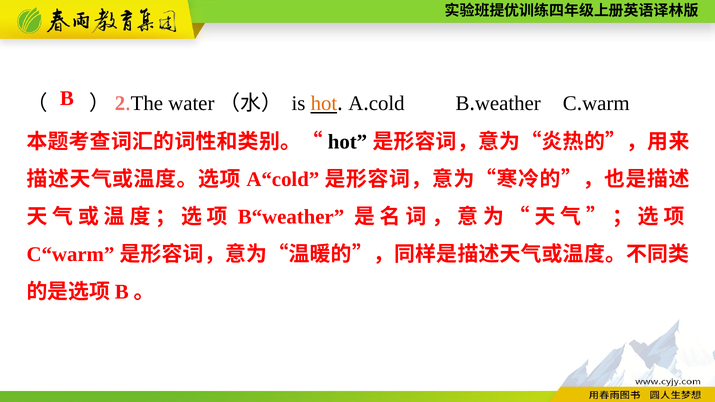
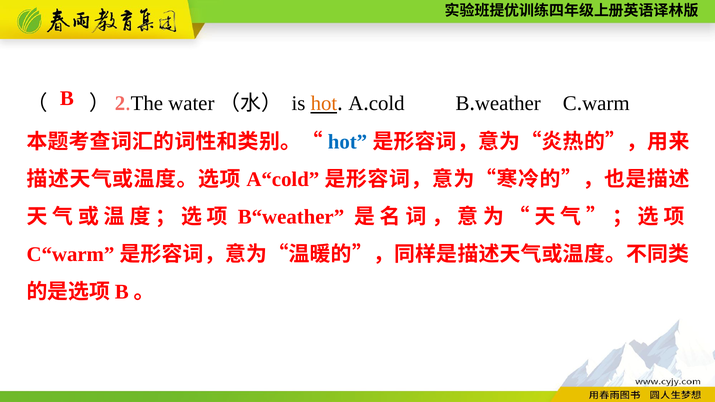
hot colour: black -> blue (347, 142)
